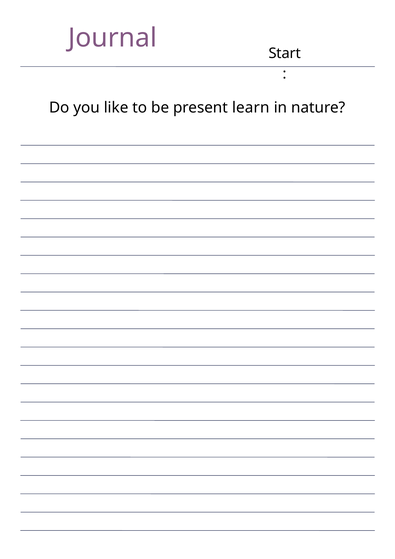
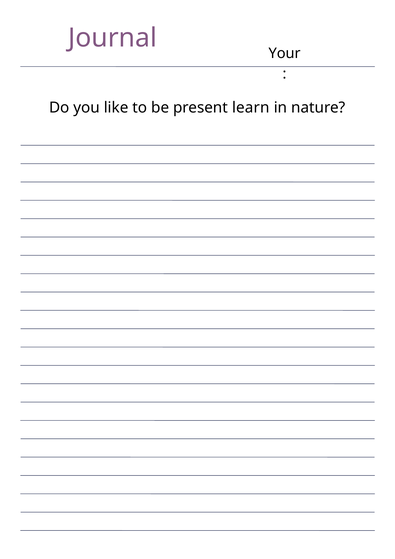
Start: Start -> Your (285, 53)
